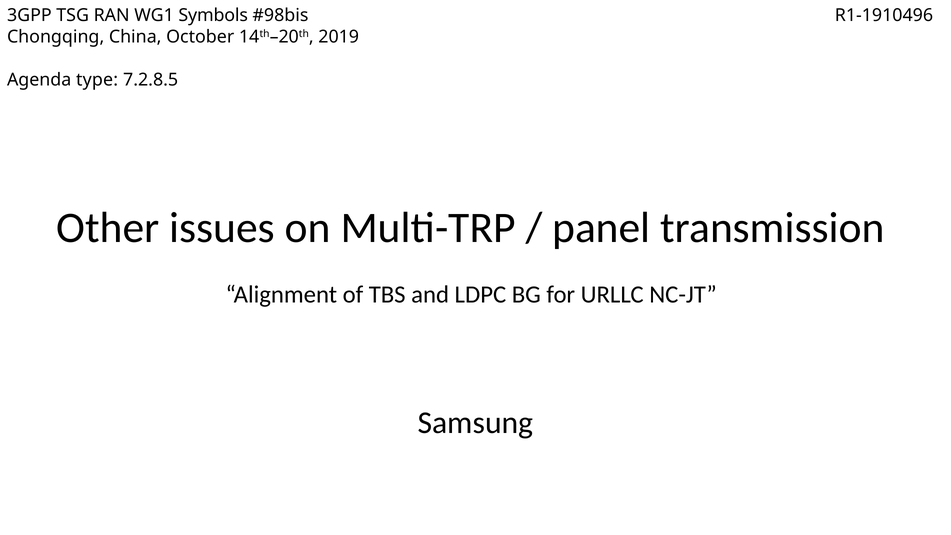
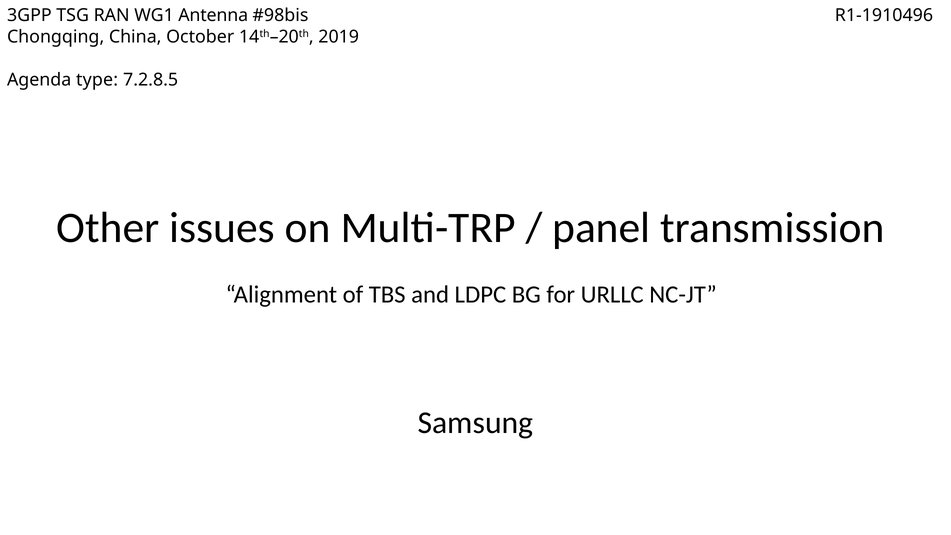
Symbols: Symbols -> Antenna (213, 15)
